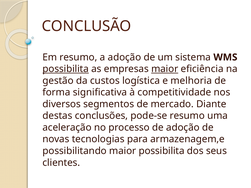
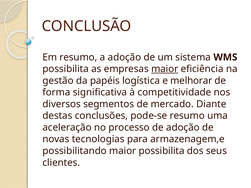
possibilita underline: present -> none (66, 69)
custos: custos -> papéis (105, 81)
melhoria: melhoria -> melhorar (191, 81)
